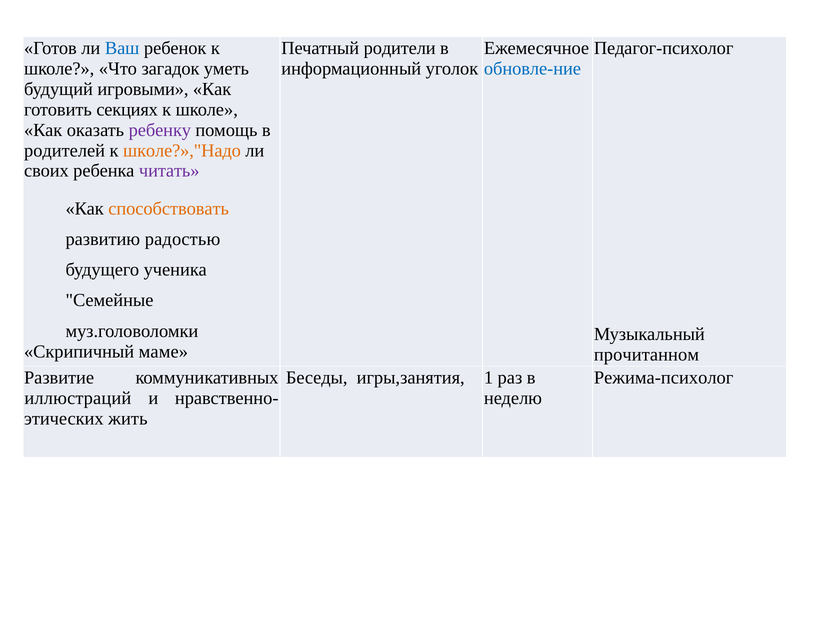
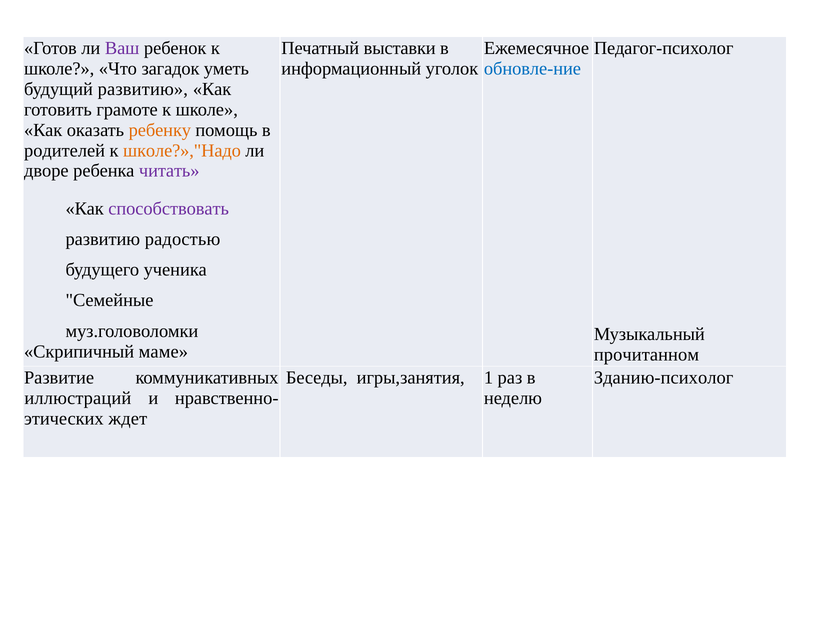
Ваш colour: blue -> purple (122, 48)
родители: родители -> выставки (400, 48)
будущий игровыми: игровыми -> развитию (143, 89)
секциях: секциях -> грамоте (127, 110)
ребенку colour: purple -> orange (160, 130)
своих: своих -> дворе (46, 171)
способствовать colour: orange -> purple (169, 209)
Режима-психолог: Режима-психолог -> Зданию-психолог (664, 378)
жить: жить -> ждет (128, 419)
